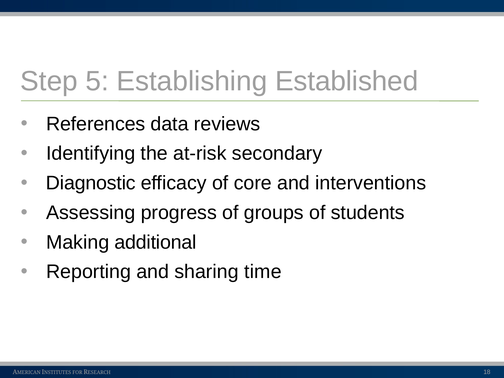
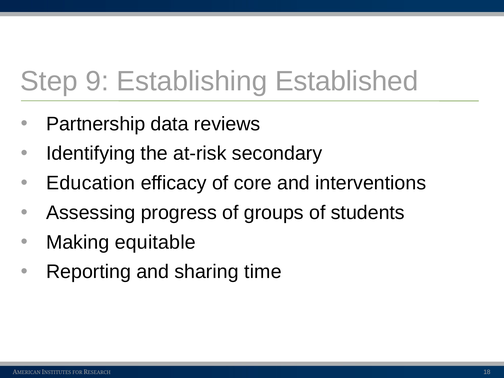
5: 5 -> 9 (97, 81)
References: References -> Partnership (96, 124)
Diagnostic: Diagnostic -> Education (91, 183)
additional: additional -> equitable (155, 242)
